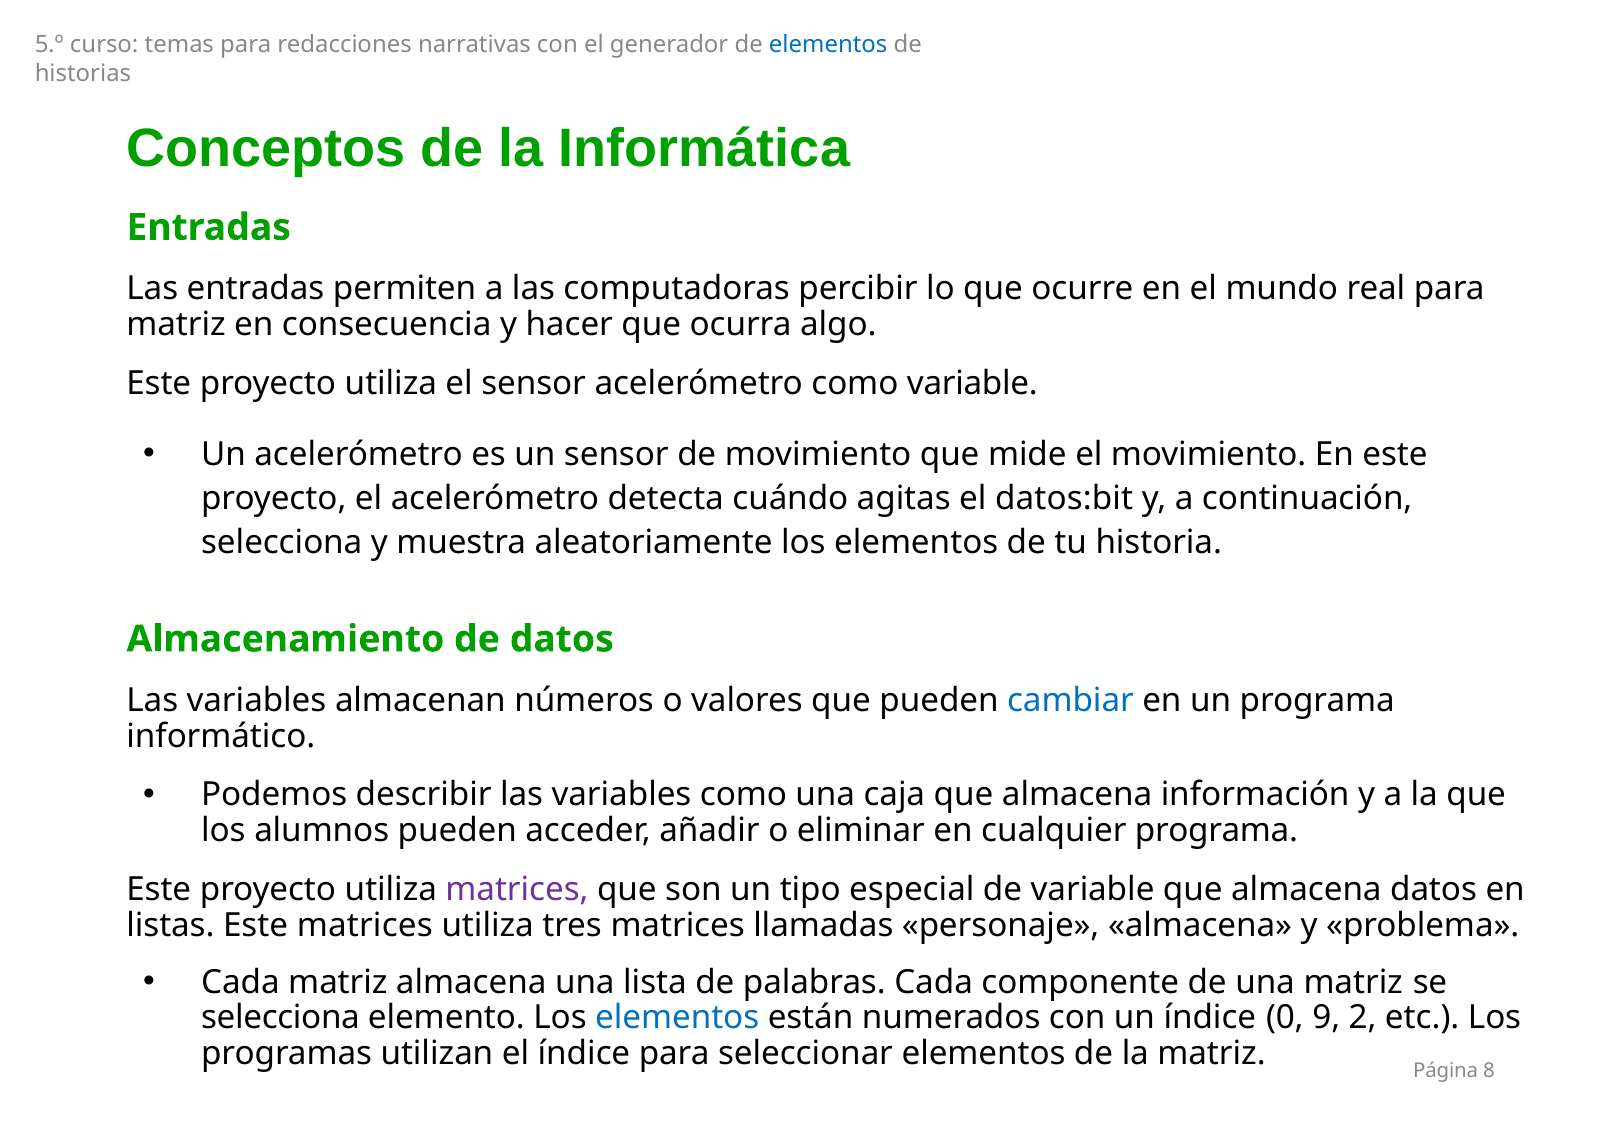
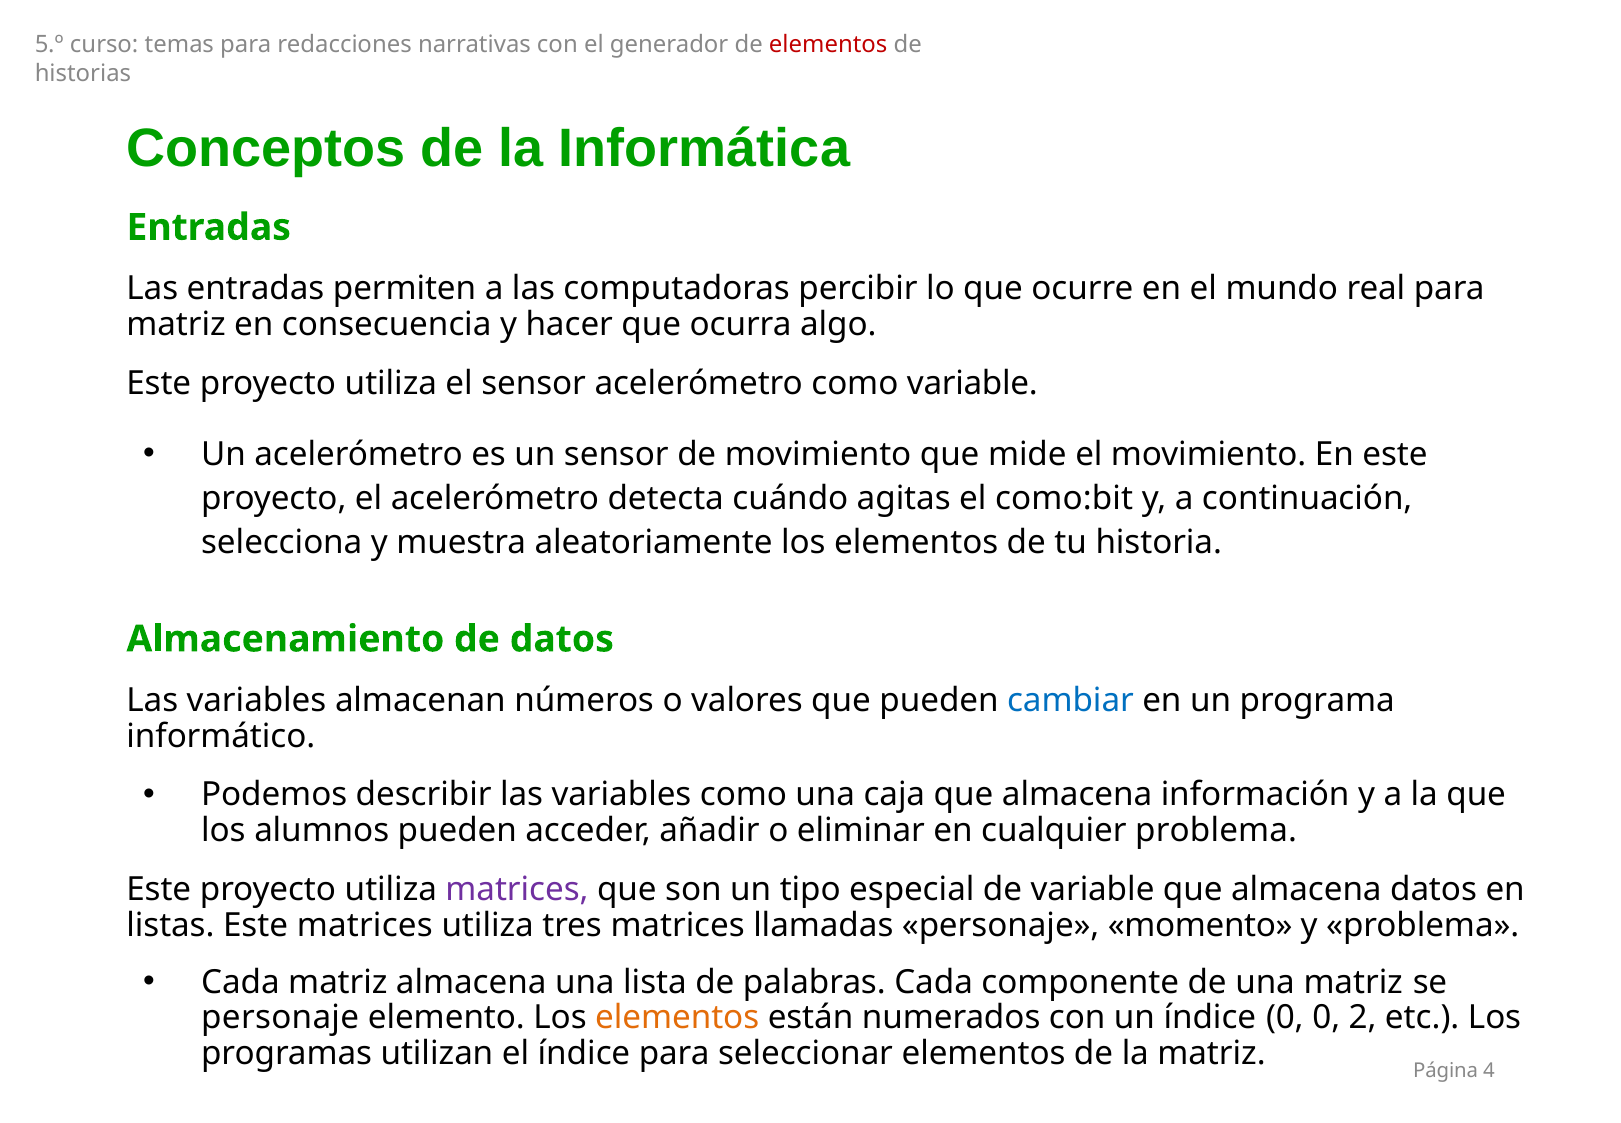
elementos colour: blue -> red (828, 45)
datos:bit: datos:bit -> como:bit (1064, 498)
cualquier programa: programa -> problema (1216, 830)
personaje almacena: almacena -> momento (1200, 925)
selecciona: selecciona -> personaje (280, 1017)
elementos colour: blue -> orange (677, 1017)
0 9: 9 -> 0 (1326, 1017)
8: 8 -> 4 (1489, 1070)
